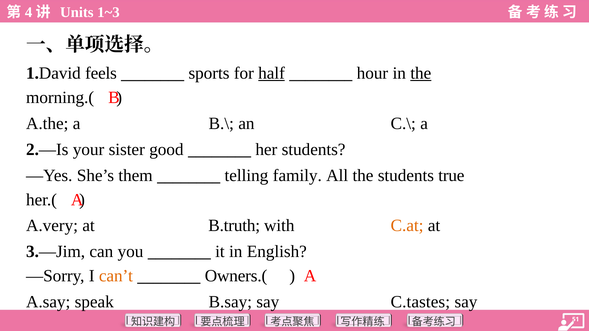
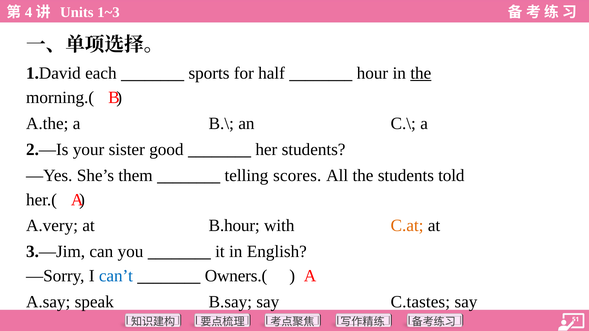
feels: feels -> each (101, 73)
half underline: present -> none (272, 73)
family: family -> scores (297, 176)
true: true -> told (451, 176)
B.truth: B.truth -> B.hour (234, 226)
can’t colour: orange -> blue (116, 276)
